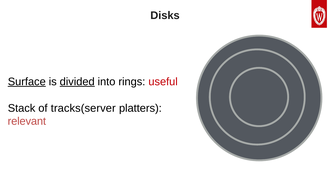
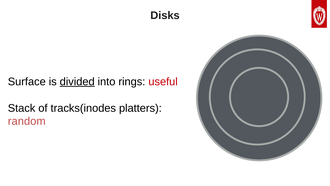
Surface underline: present -> none (27, 82)
tracks(server: tracks(server -> tracks(inodes (83, 108)
relevant: relevant -> random (27, 121)
